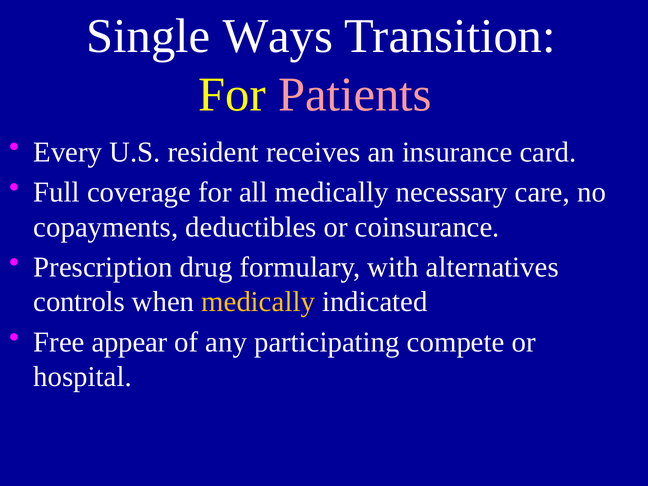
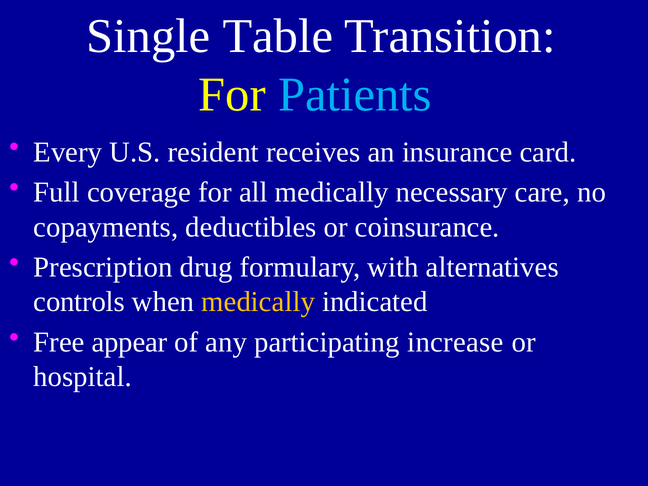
Ways: Ways -> Table (278, 36)
Patients colour: pink -> light blue (355, 95)
compete: compete -> increase (456, 342)
